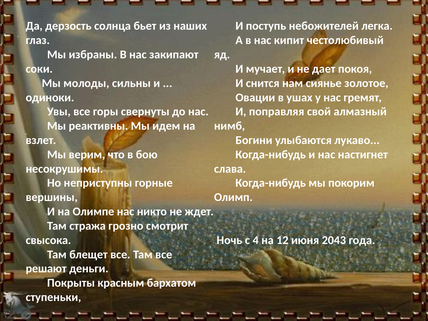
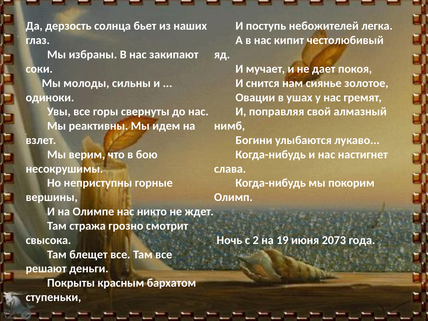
4: 4 -> 2 (256, 240)
12: 12 -> 19 (282, 240)
2043: 2043 -> 2073 (334, 240)
